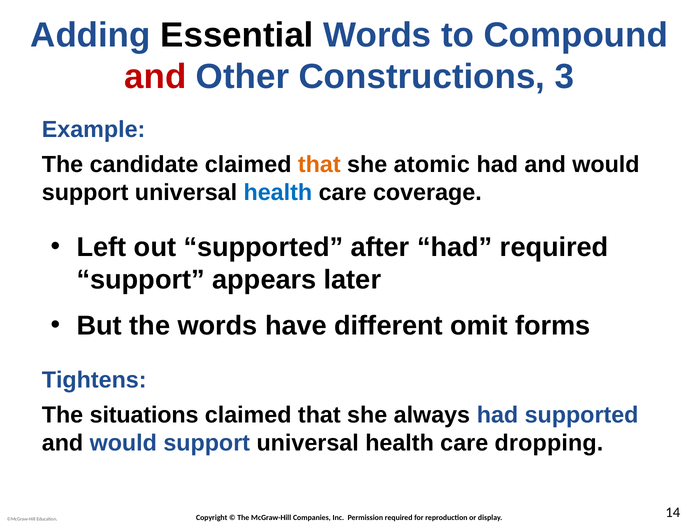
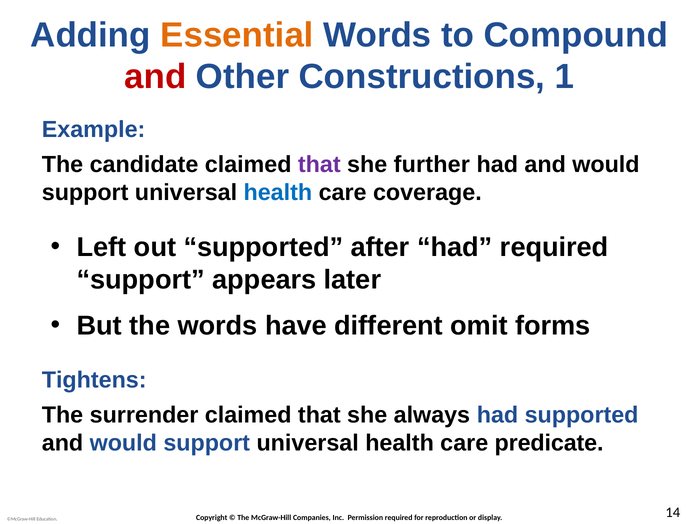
Essential colour: black -> orange (237, 35)
3: 3 -> 1 (565, 77)
that colour: orange -> purple (319, 164)
atomic: atomic -> further (432, 164)
situations: situations -> surrender (144, 415)
dropping: dropping -> predicate (549, 443)
